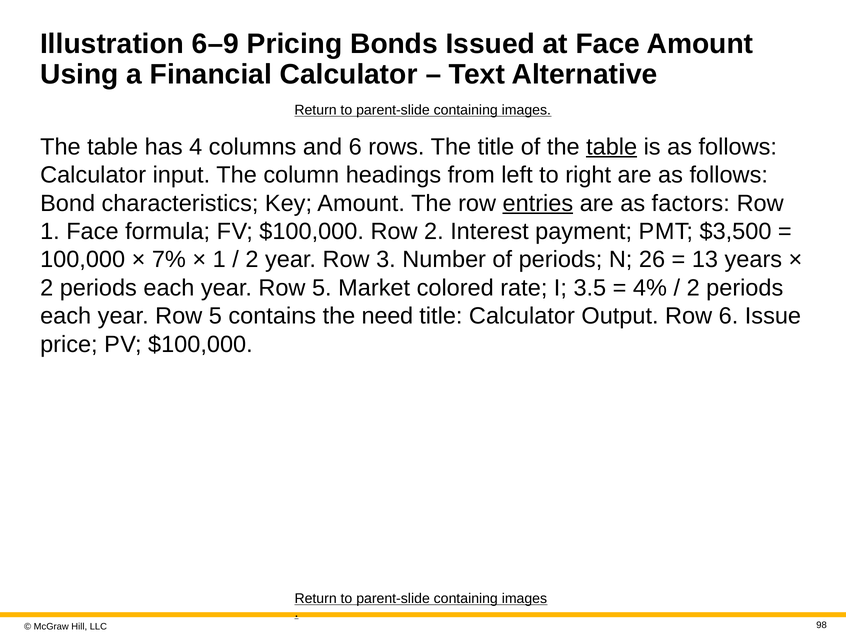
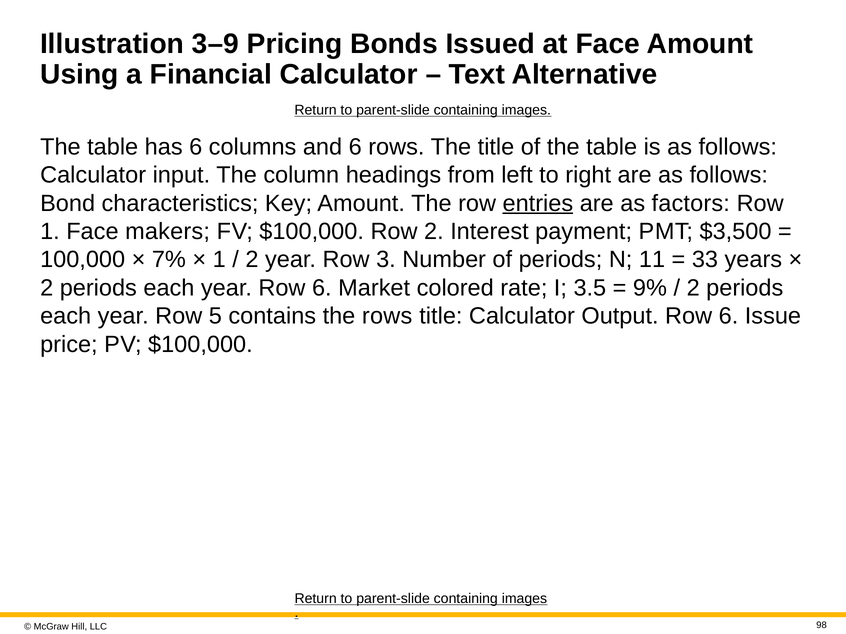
6–9: 6–9 -> 3–9 (215, 44)
has 4: 4 -> 6 (196, 147)
table underline: present -> none (612, 147)
formula: formula -> makers (168, 232)
26: 26 -> 11 (652, 260)
13: 13 -> 33 (705, 260)
5: 5 -> 6 (322, 288)
4%: 4% -> 9% (650, 288)
the need: need -> rows (387, 316)
